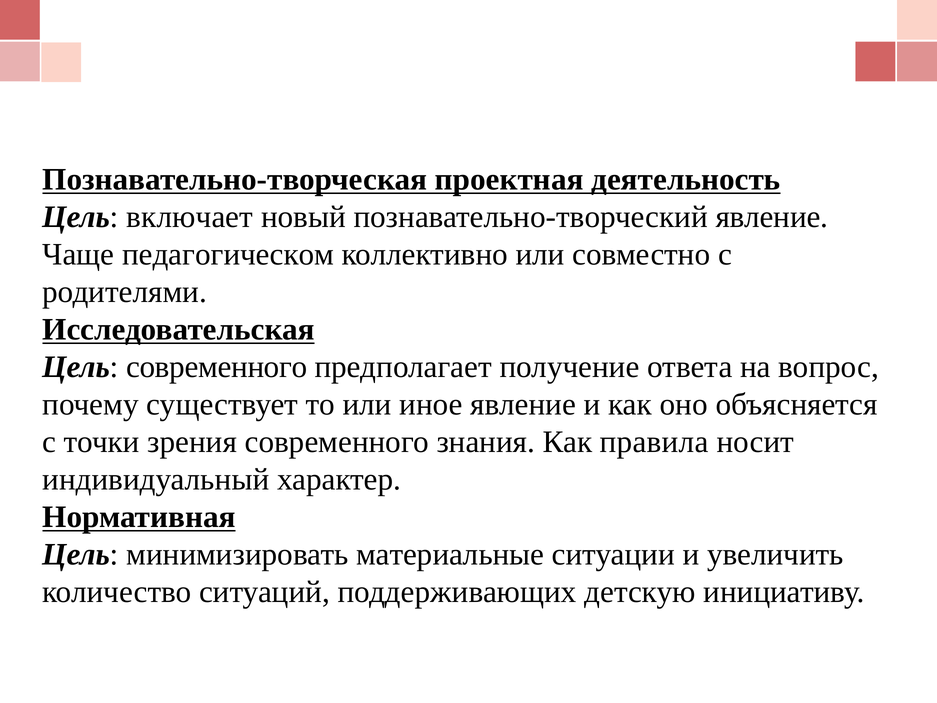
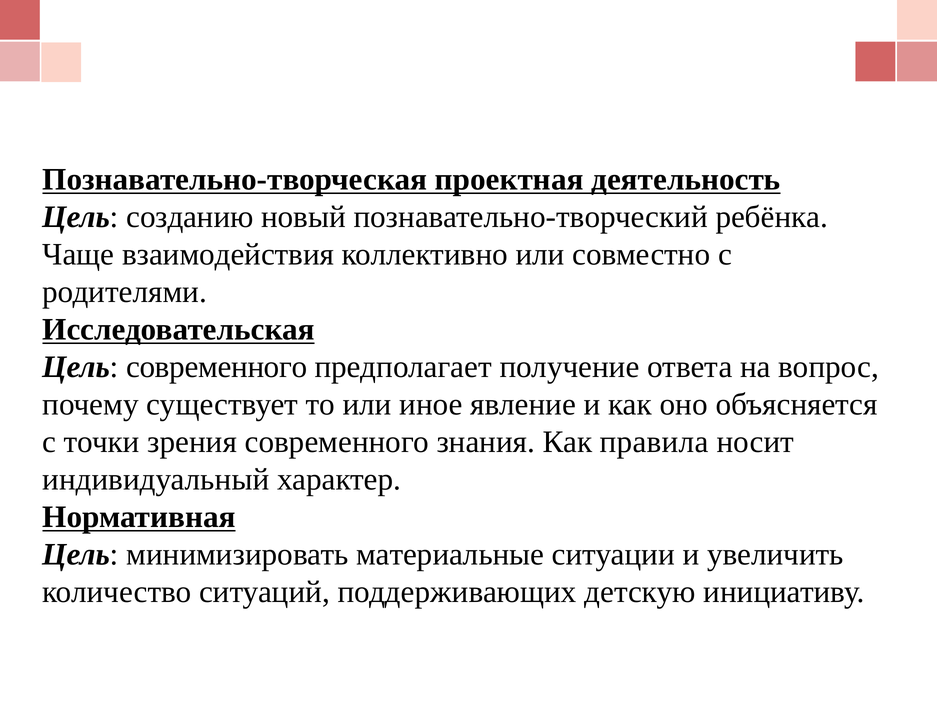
включает: включает -> созданию (190, 217)
познавательно-творческий явление: явление -> ребёнка (772, 217)
педагогическом: педагогическом -> взаимодействия (228, 254)
